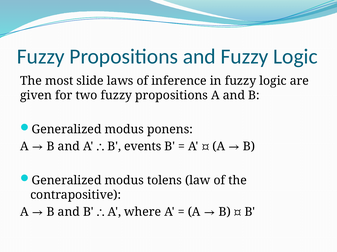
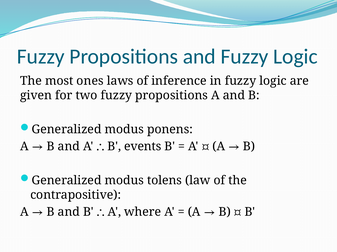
slide: slide -> ones (90, 81)
